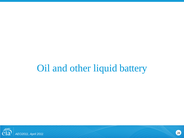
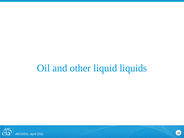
battery: battery -> liquids (133, 68)
